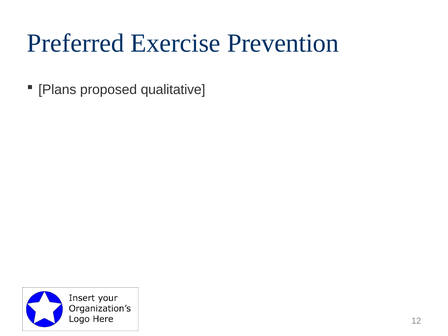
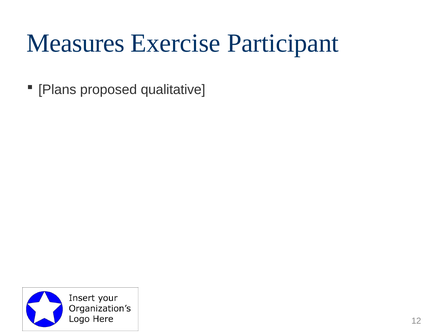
Preferred: Preferred -> Measures (76, 43)
Prevention: Prevention -> Participant (283, 43)
